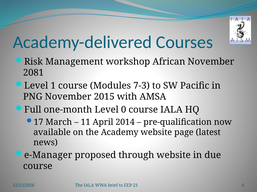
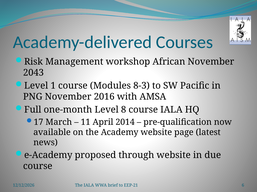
2081: 2081 -> 2043 (33, 73)
7-3: 7-3 -> 8-3 (142, 86)
2015: 2015 -> 2016 (104, 97)
0: 0 -> 8 (124, 110)
e-Manager: e-Manager -> e-Academy (48, 156)
